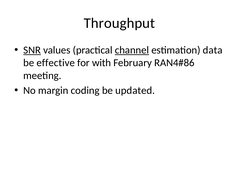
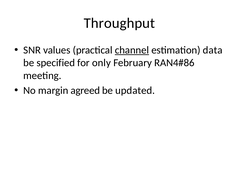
SNR underline: present -> none (32, 50)
effective: effective -> specified (56, 63)
with: with -> only (101, 63)
coding: coding -> agreed (85, 91)
